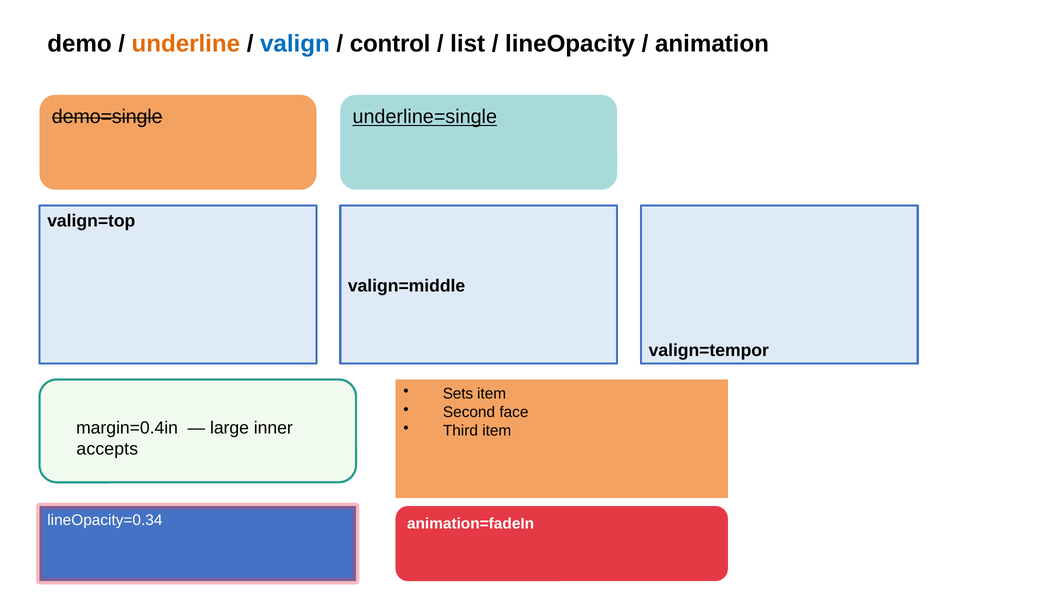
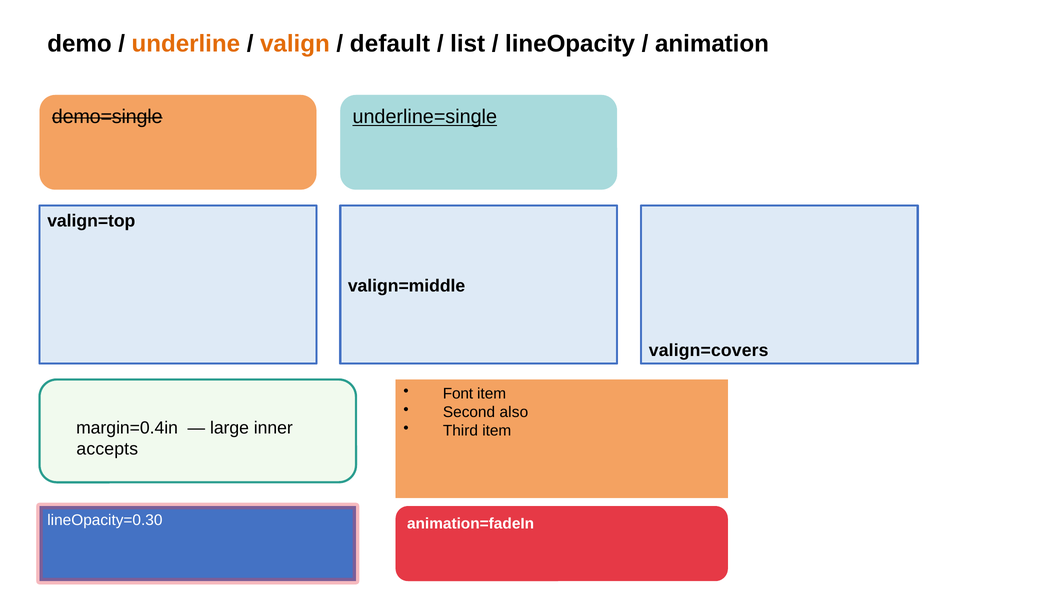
valign colour: blue -> orange (295, 44)
control: control -> default (390, 44)
valign=tempor: valign=tempor -> valign=covers (709, 351)
Sets: Sets -> Font (458, 394)
face: face -> also (514, 412)
lineOpacity=0.34: lineOpacity=0.34 -> lineOpacity=0.30 (105, 521)
